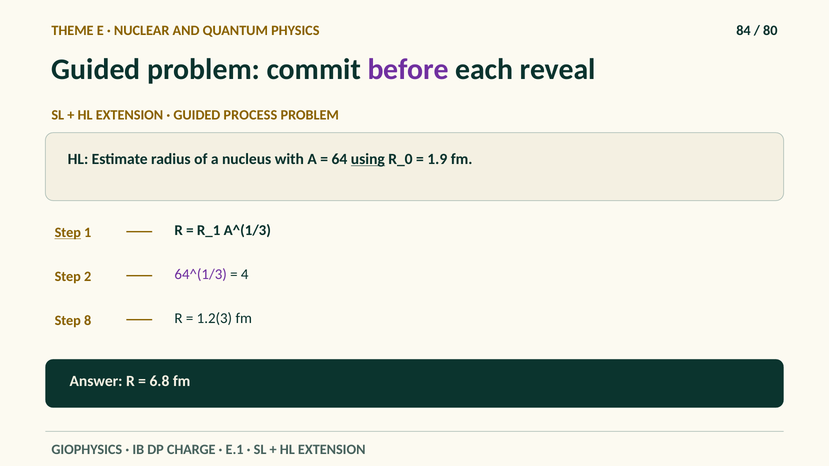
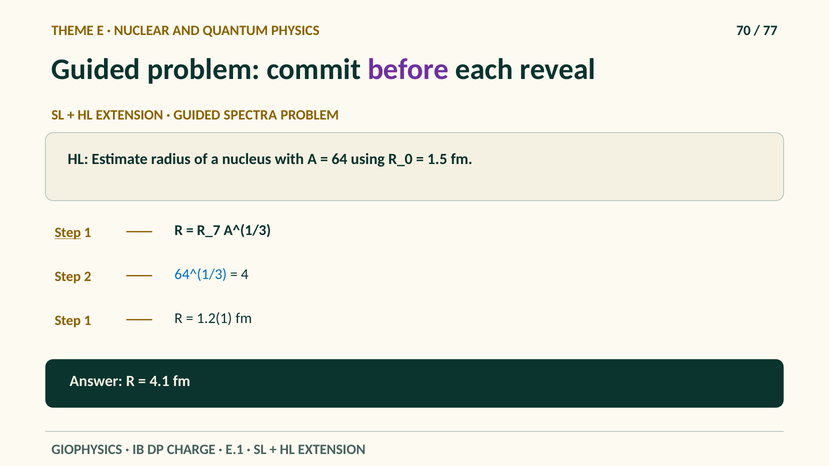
84: 84 -> 70 (743, 31)
80: 80 -> 77 (770, 31)
PROCESS: PROCESS -> SPECTRA (250, 115)
using underline: present -> none (368, 159)
1.9: 1.9 -> 1.5 (437, 159)
R_1: R_1 -> R_7 (209, 231)
64^(1/3 colour: purple -> blue (201, 275)
8: 8 -> 1 (88, 321)
1.2(3: 1.2(3 -> 1.2(1 (214, 319)
6.8: 6.8 -> 4.1 (159, 381)
